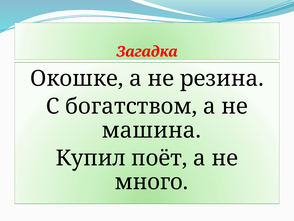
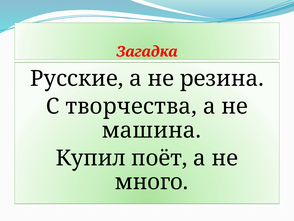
Окошке: Окошке -> Русские (77, 78)
богатством: богатством -> творчества (131, 106)
